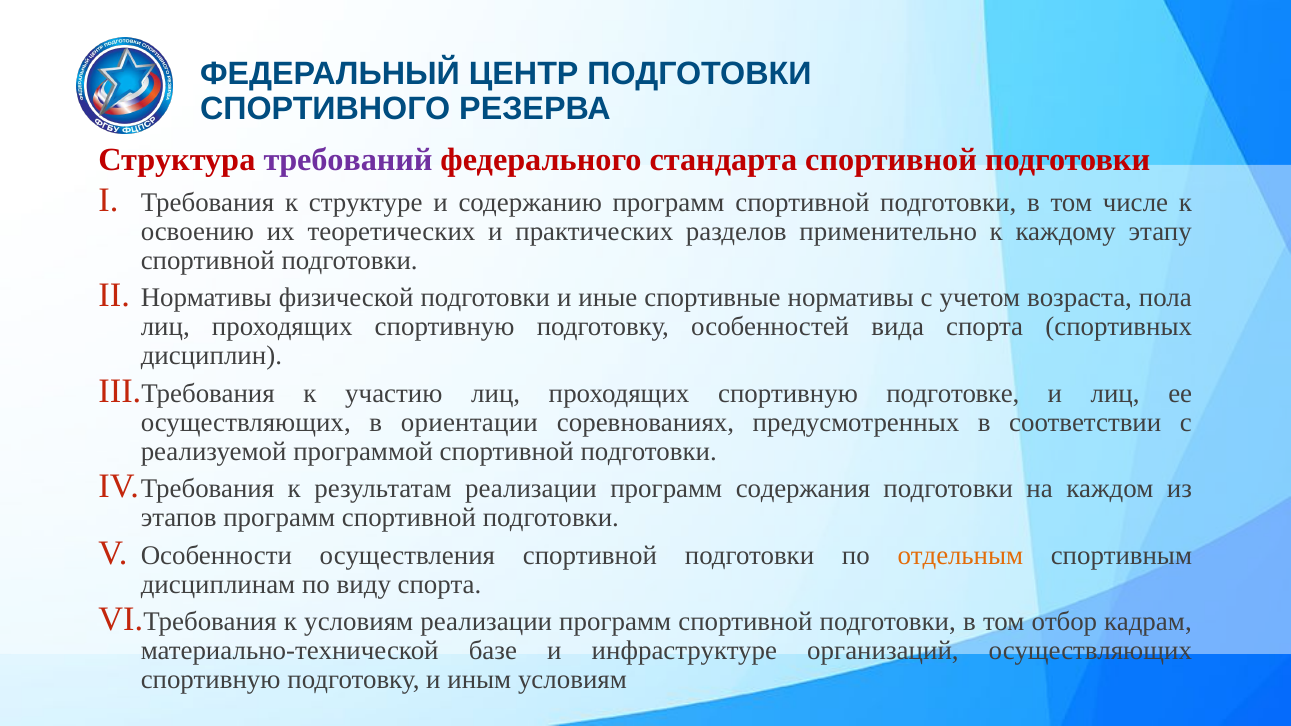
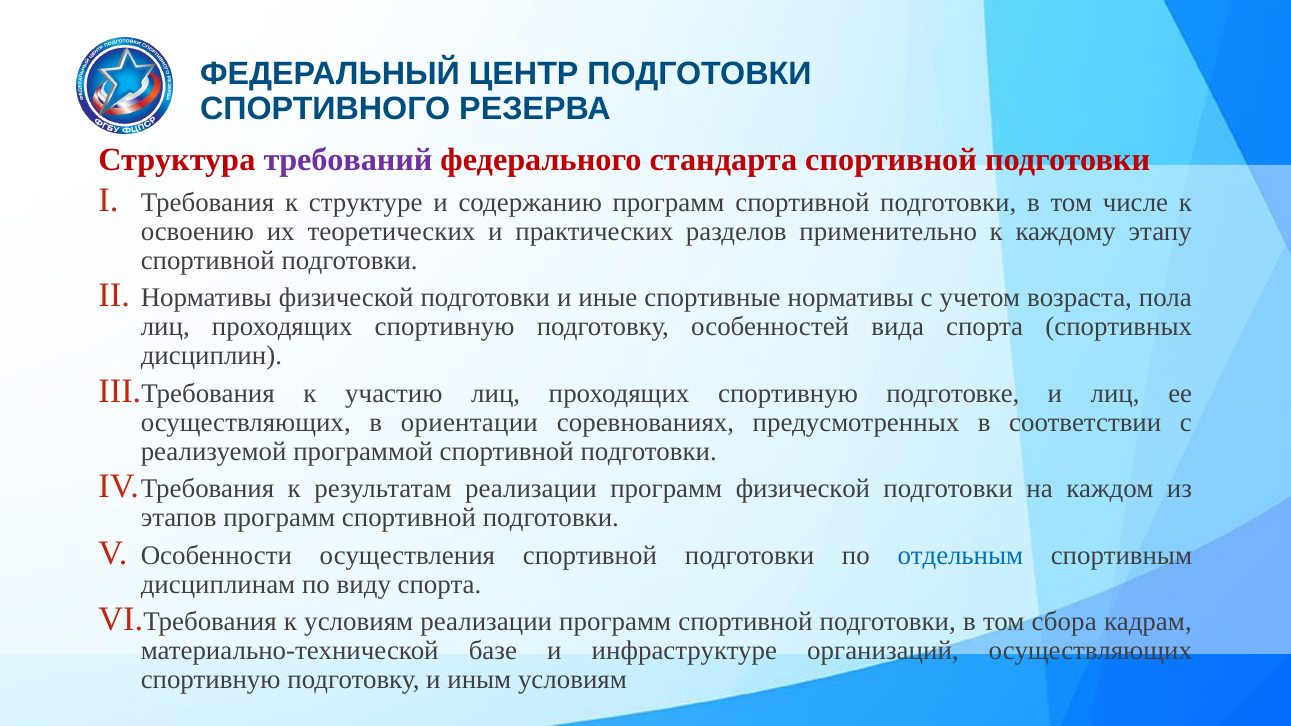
программ содержания: содержания -> физической (803, 489)
отдельным colour: orange -> blue (960, 556)
отбор: отбор -> сбора (1064, 622)
